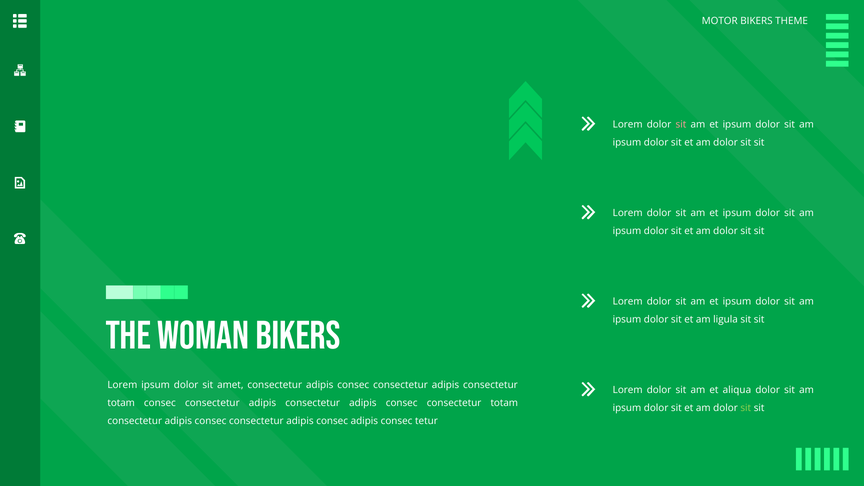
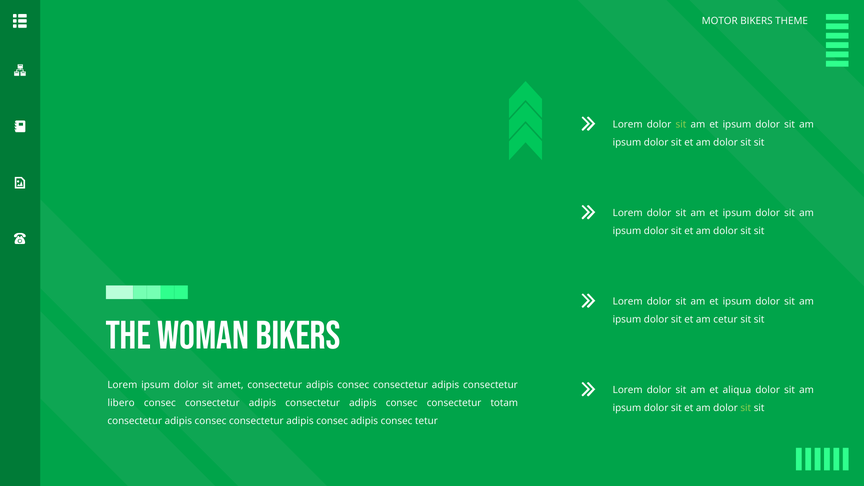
sit colour: pink -> light green (681, 124)
ligula: ligula -> cetur (725, 319)
totam: totam -> libero (121, 403)
